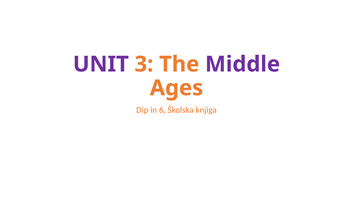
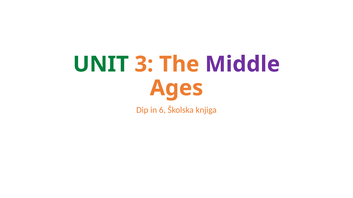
UNIT colour: purple -> green (101, 64)
